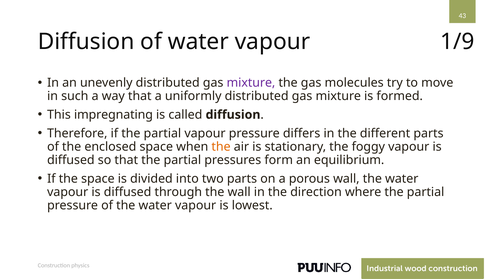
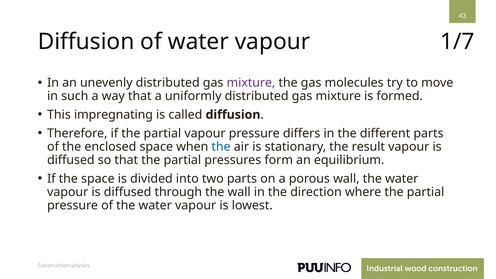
1/9: 1/9 -> 1/7 (457, 42)
the colour: orange -> blue (221, 147)
foggy: foggy -> result (368, 147)
